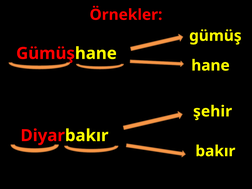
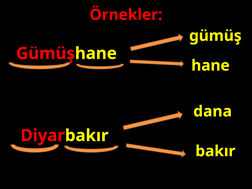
şehir: şehir -> dana (213, 111)
